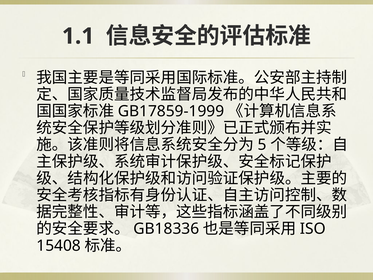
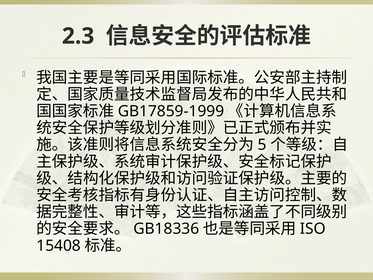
1.1: 1.1 -> 2.3 (78, 36)
